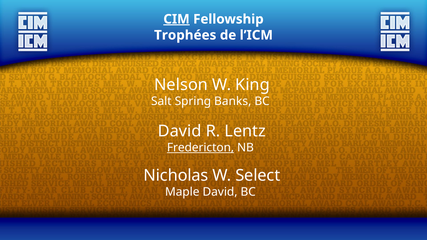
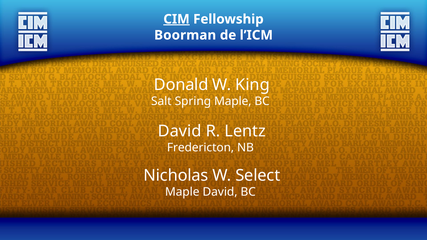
Trophées: Trophées -> Boorman (185, 35)
Nelson: Nelson -> Donald (181, 85)
Spring Banks: Banks -> Maple (233, 101)
Fredericton underline: present -> none (201, 148)
